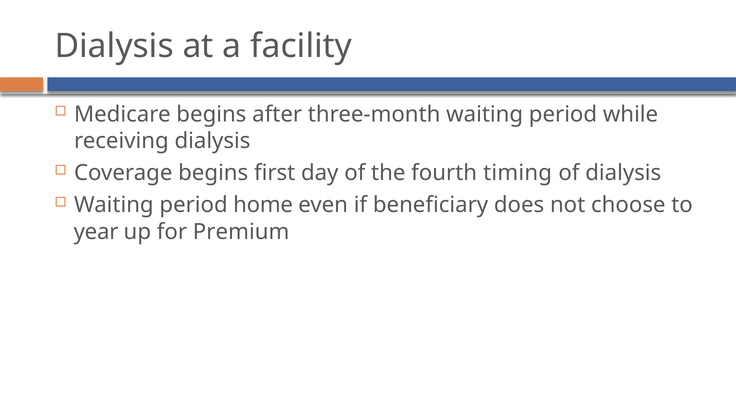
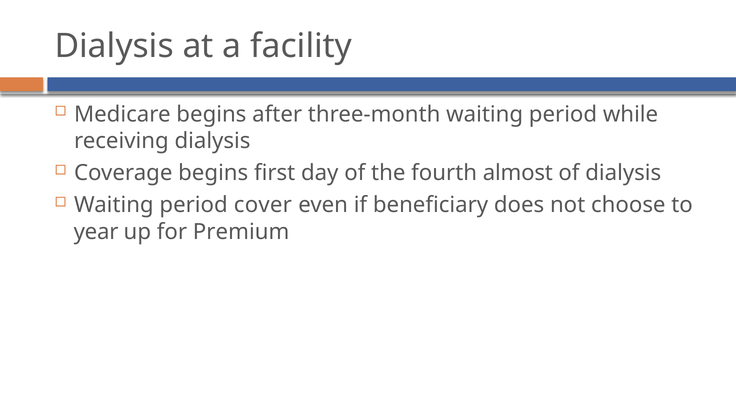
timing: timing -> almost (518, 173)
home: home -> cover (263, 205)
